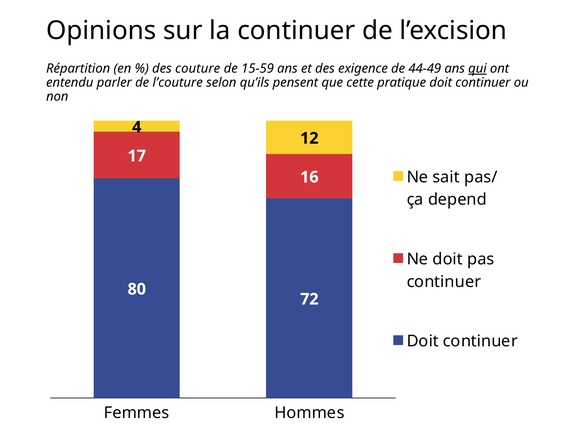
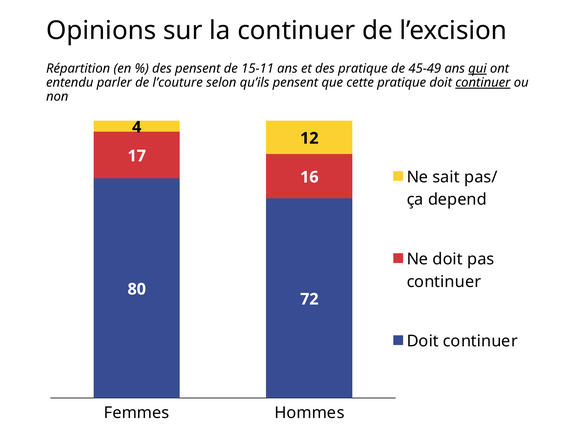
des couture: couture -> pensent (198, 69)
15-59: 15-59 -> 15-11 (258, 69)
des exigence: exigence -> pratique (363, 69)
44-49: 44-49 -> 45-49 (425, 69)
continuer underline: none -> present (483, 83)
